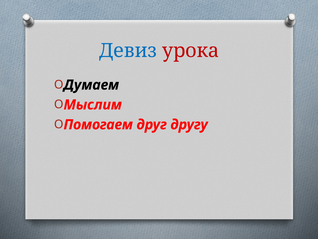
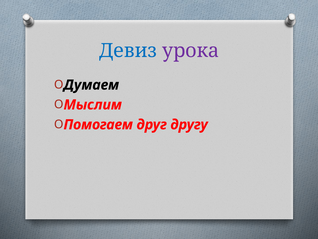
урока colour: red -> purple (191, 51)
